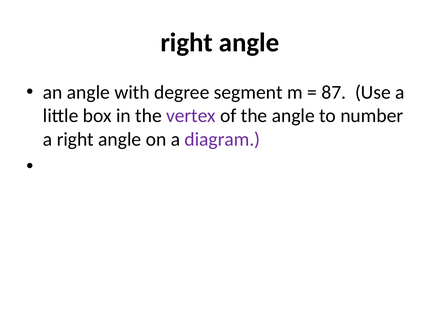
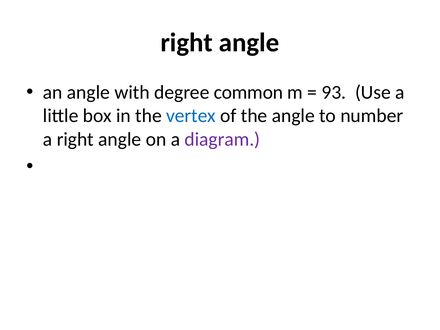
segment: segment -> common (248, 92)
87: 87 -> 93 (334, 92)
vertex colour: purple -> blue (191, 116)
